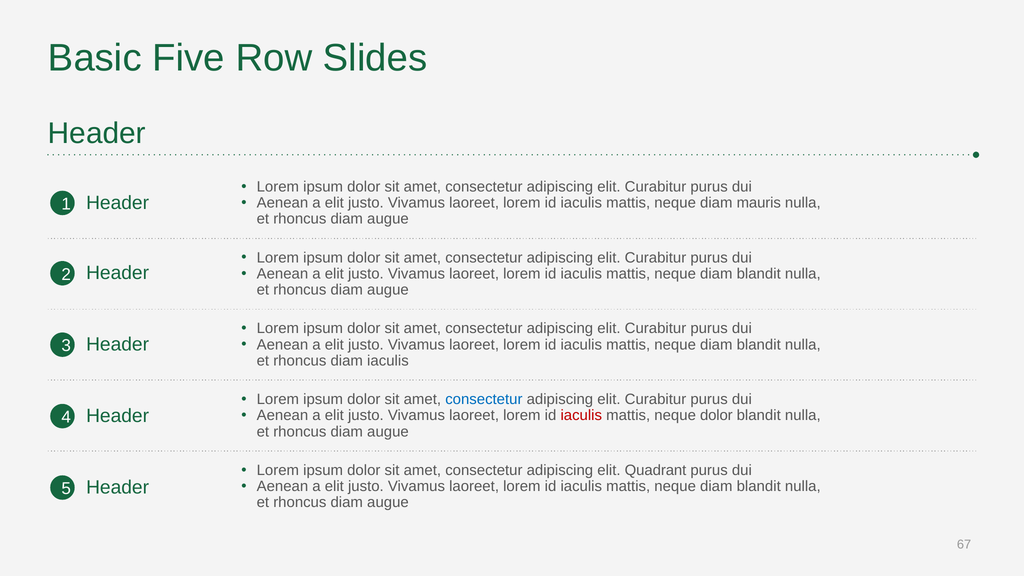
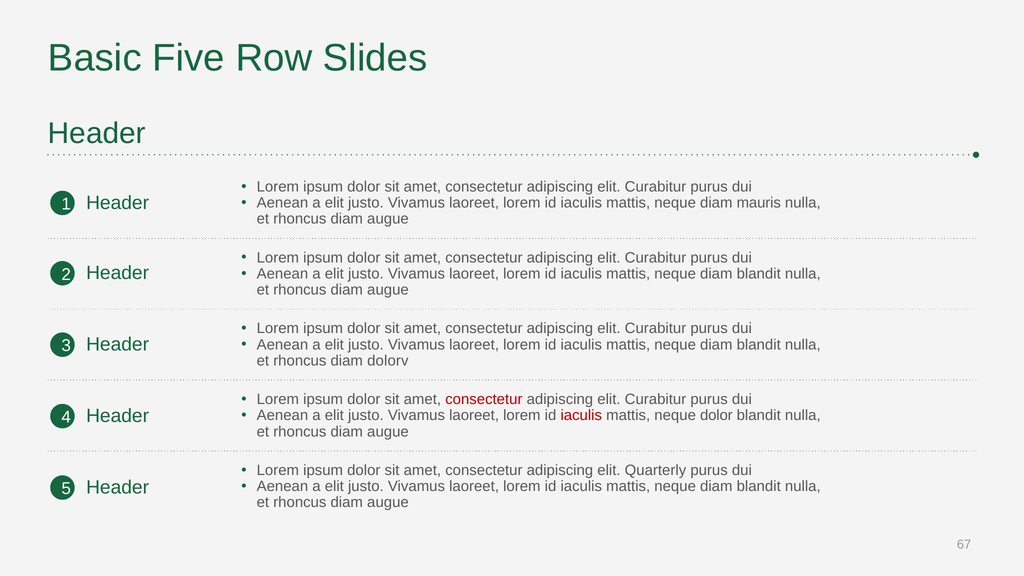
diam iaculis: iaculis -> dolorv (388, 361)
consectetur colour: blue -> red (484, 399)
Quadrant: Quadrant -> Quarterly (655, 470)
